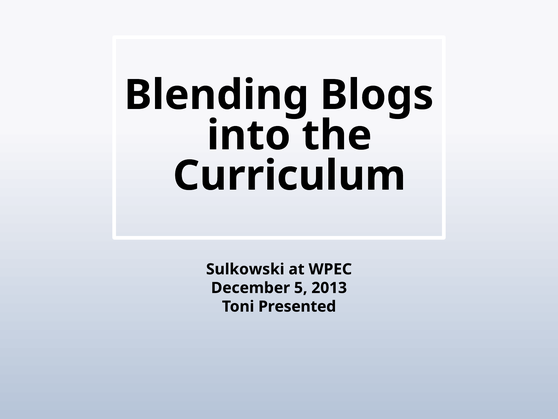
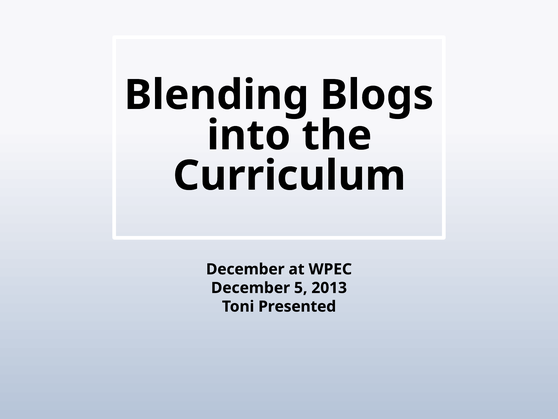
Sulkowski: Sulkowski -> December (245, 269)
